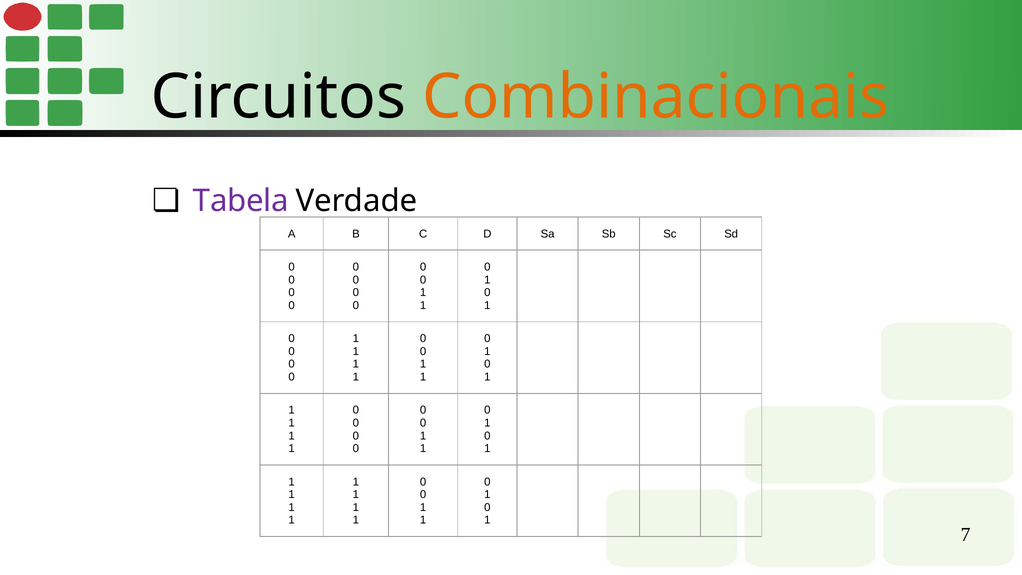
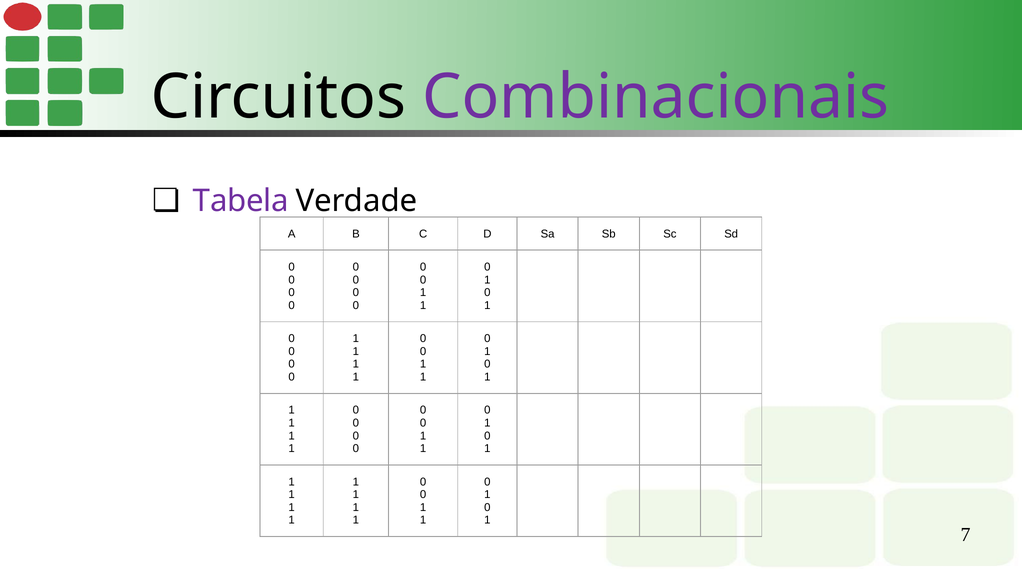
Combinacionais colour: orange -> purple (656, 97)
